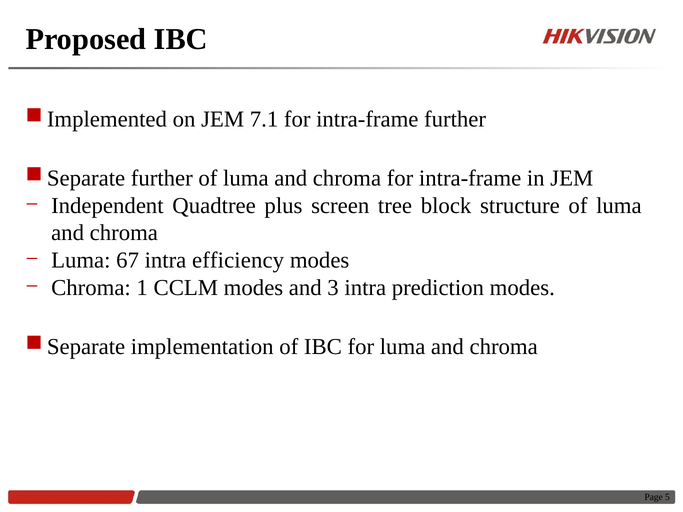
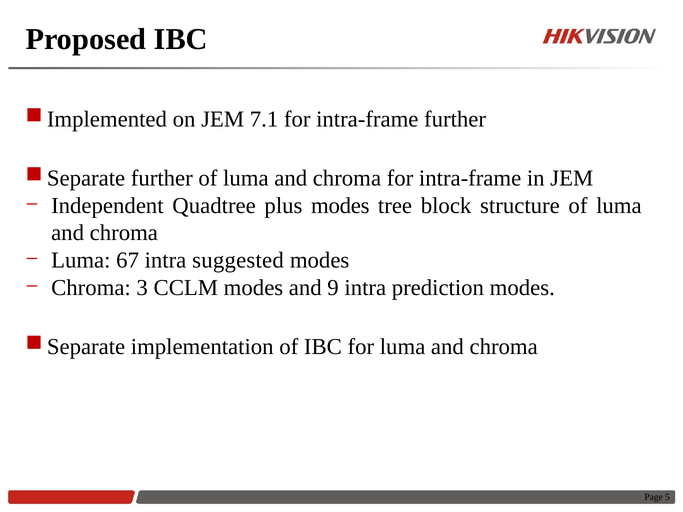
plus screen: screen -> modes (340, 206)
efficiency: efficiency -> suggested (238, 260)
1: 1 -> 3 (142, 288)
3: 3 -> 9 (333, 288)
